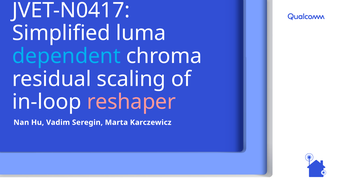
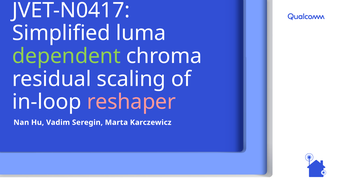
dependent colour: light blue -> light green (66, 56)
